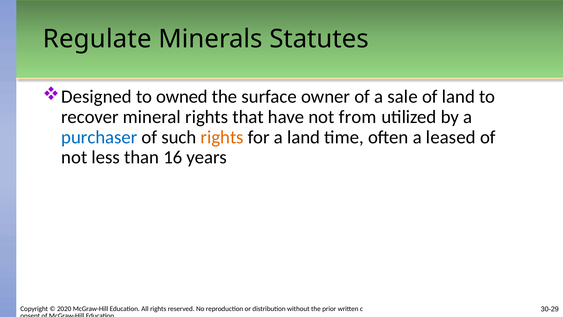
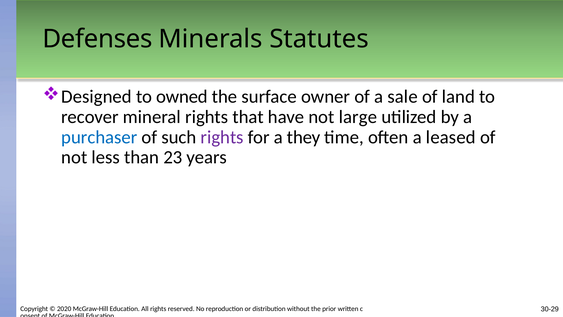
Regulate: Regulate -> Defenses (98, 39)
from: from -> large (358, 117)
rights colour: orange -> purple (222, 137)
a land: land -> they (304, 137)
16: 16 -> 23 (173, 157)
